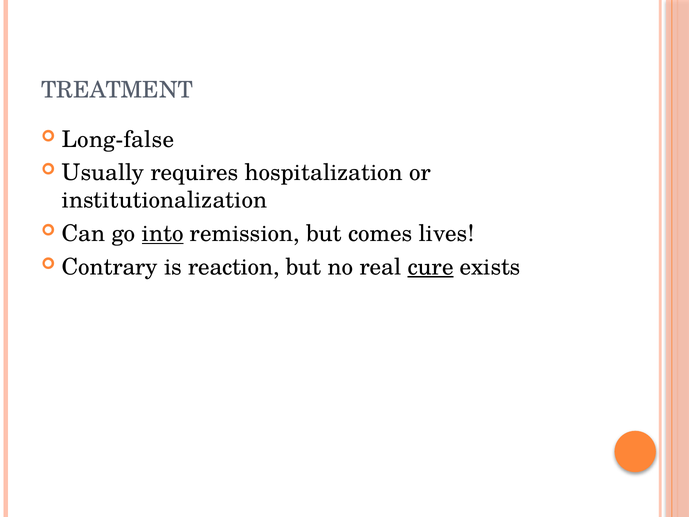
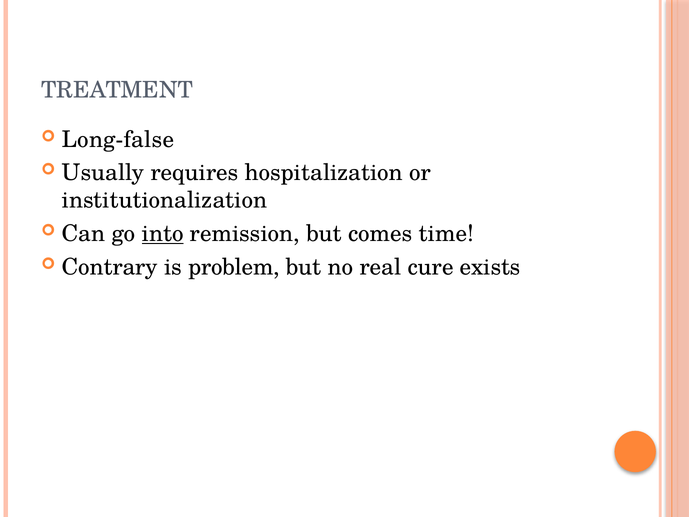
lives: lives -> time (446, 234)
reaction: reaction -> problem (234, 267)
cure underline: present -> none (431, 267)
